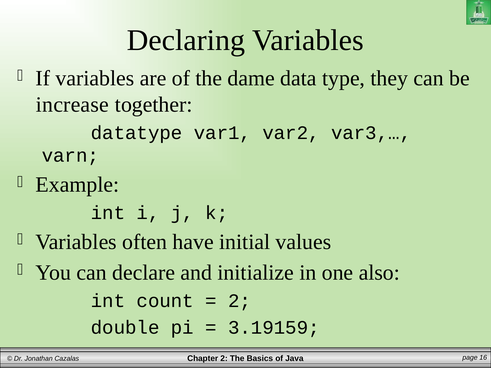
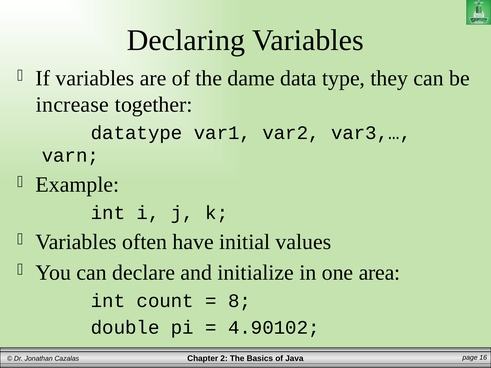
also: also -> area (379, 273)
2: 2 -> 8 (239, 301)
3.19159: 3.19159 -> 4.90102 (274, 328)
